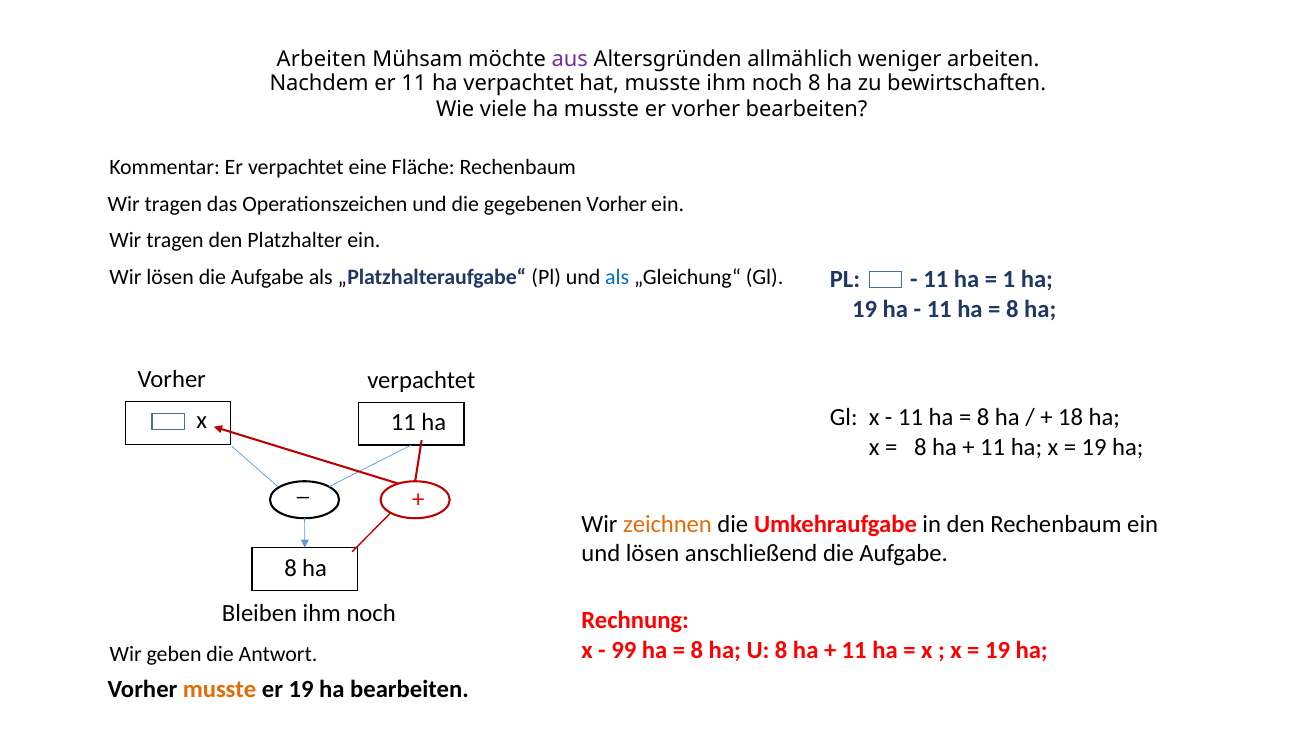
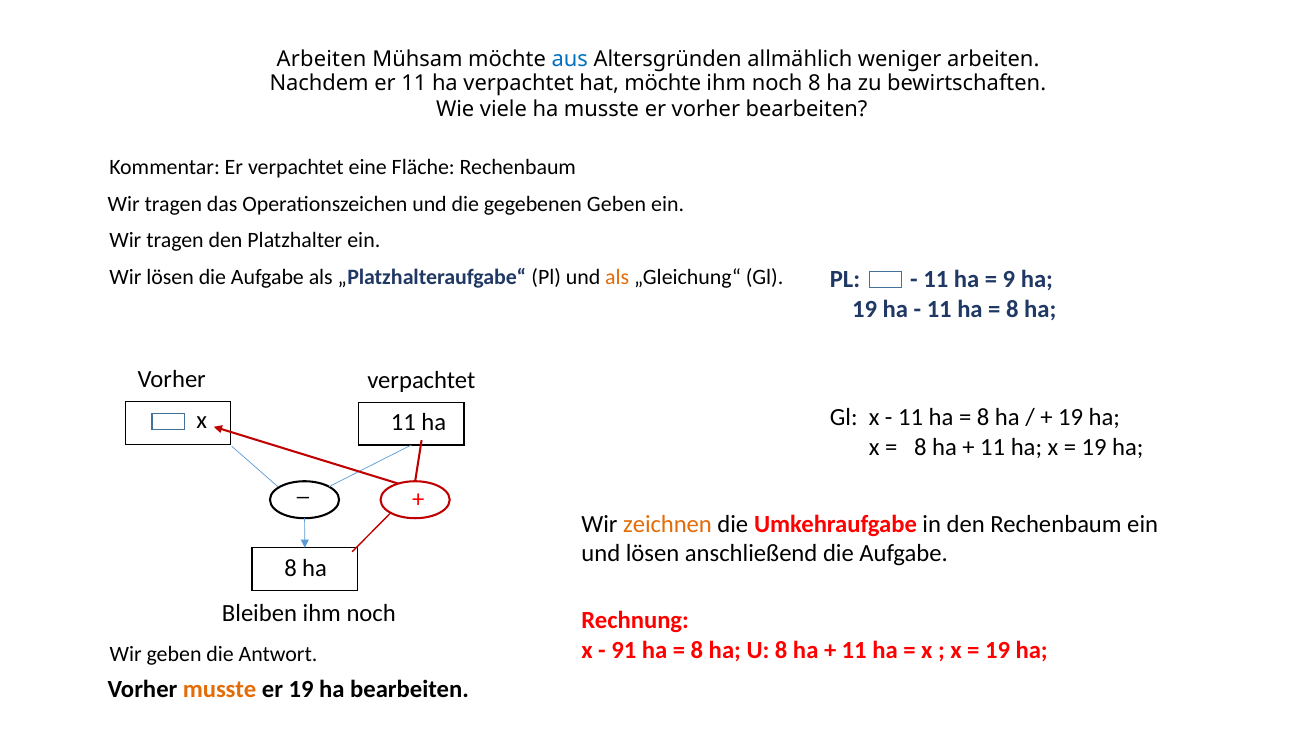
aus colour: purple -> blue (570, 59)
hat musste: musste -> möchte (663, 83)
gegebenen Vorher: Vorher -> Geben (616, 204)
als colour: blue -> orange (617, 278)
1: 1 -> 9 (1009, 280)
18: 18 -> 19 (1071, 417)
99: 99 -> 91 (624, 650)
